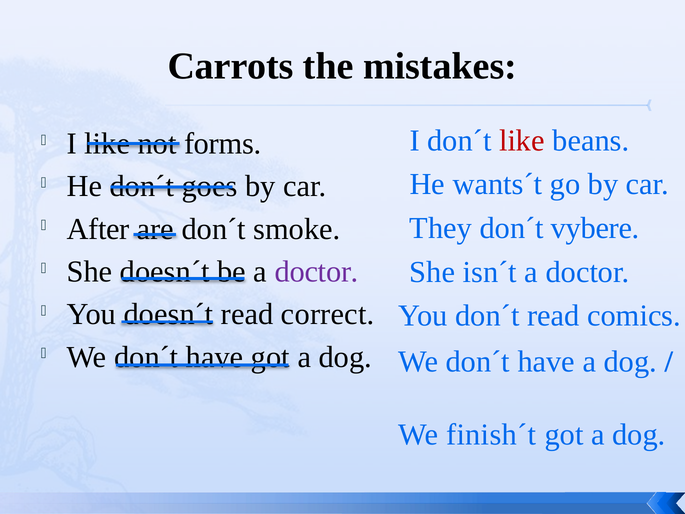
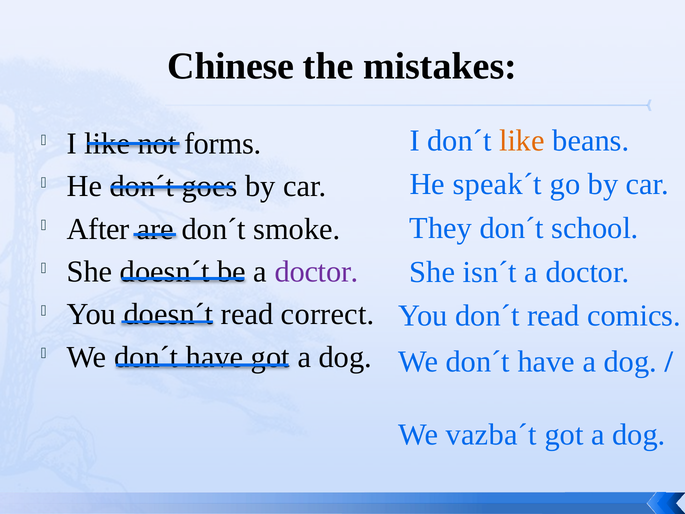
Carrots: Carrots -> Chinese (231, 66)
like colour: red -> orange (522, 140)
wants´t: wants´t -> speak´t (497, 184)
vybere: vybere -> school (595, 228)
finish´t: finish´t -> vazba´t (491, 434)
